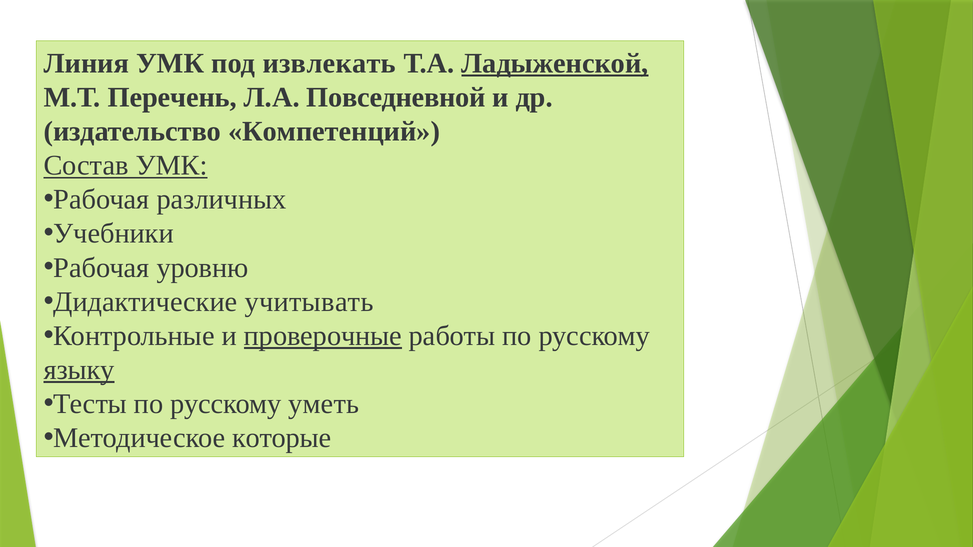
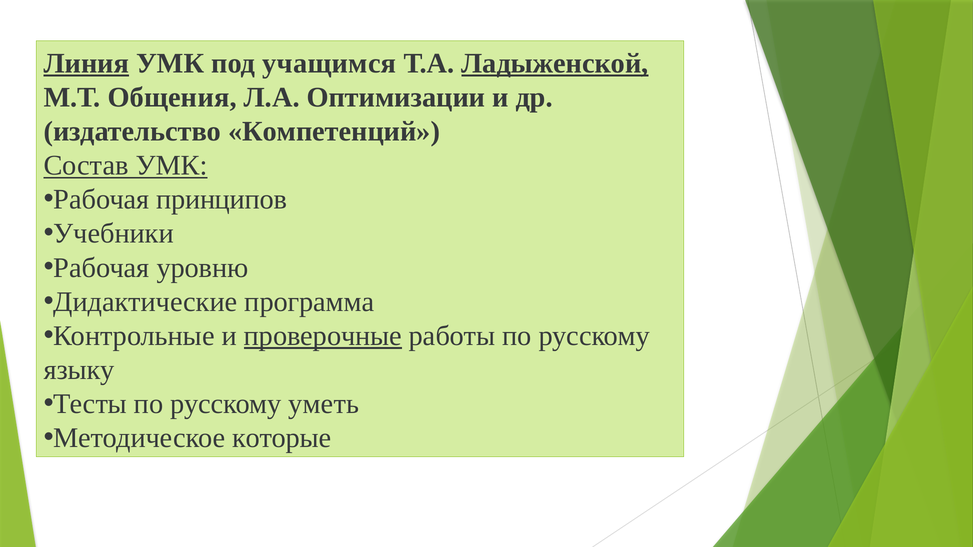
Линия underline: none -> present (86, 63)
извлекать: извлекать -> учащимся (329, 63)
Перечень: Перечень -> Общения (172, 97)
Повседневной: Повседневной -> Оптимизации (396, 97)
различных: различных -> принципов (222, 200)
учитывать: учитывать -> программа (309, 302)
языку underline: present -> none (79, 370)
